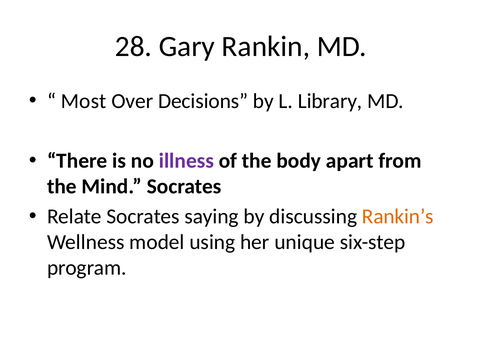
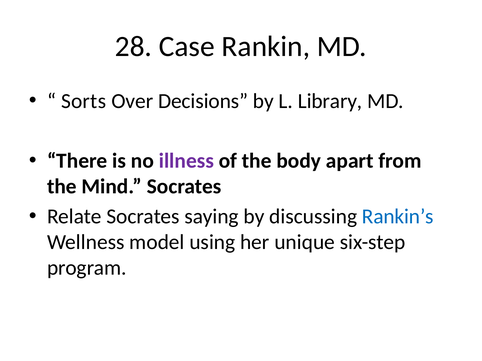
Gary: Gary -> Case (187, 47)
Most: Most -> Sorts (84, 101)
Rankin’s colour: orange -> blue (398, 217)
